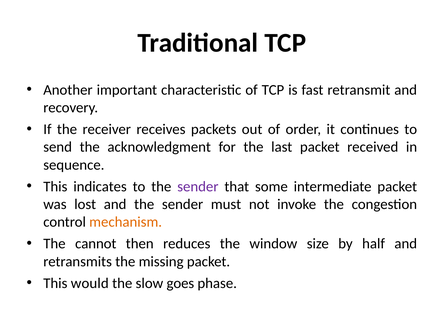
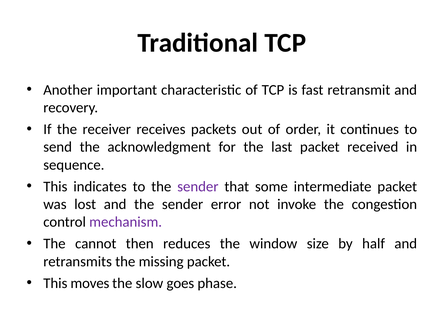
must: must -> error (226, 204)
mechanism colour: orange -> purple (126, 222)
would: would -> moves (90, 283)
